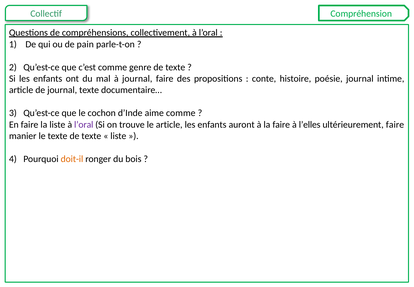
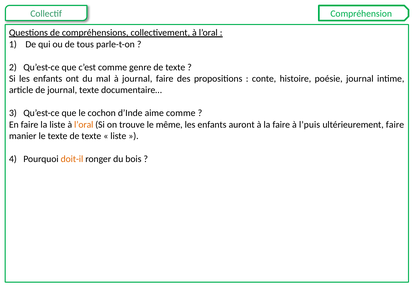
pain: pain -> tous (85, 44)
l’oral colour: purple -> orange (84, 124)
le article: article -> même (169, 124)
l’elles: l’elles -> l’puis (310, 124)
